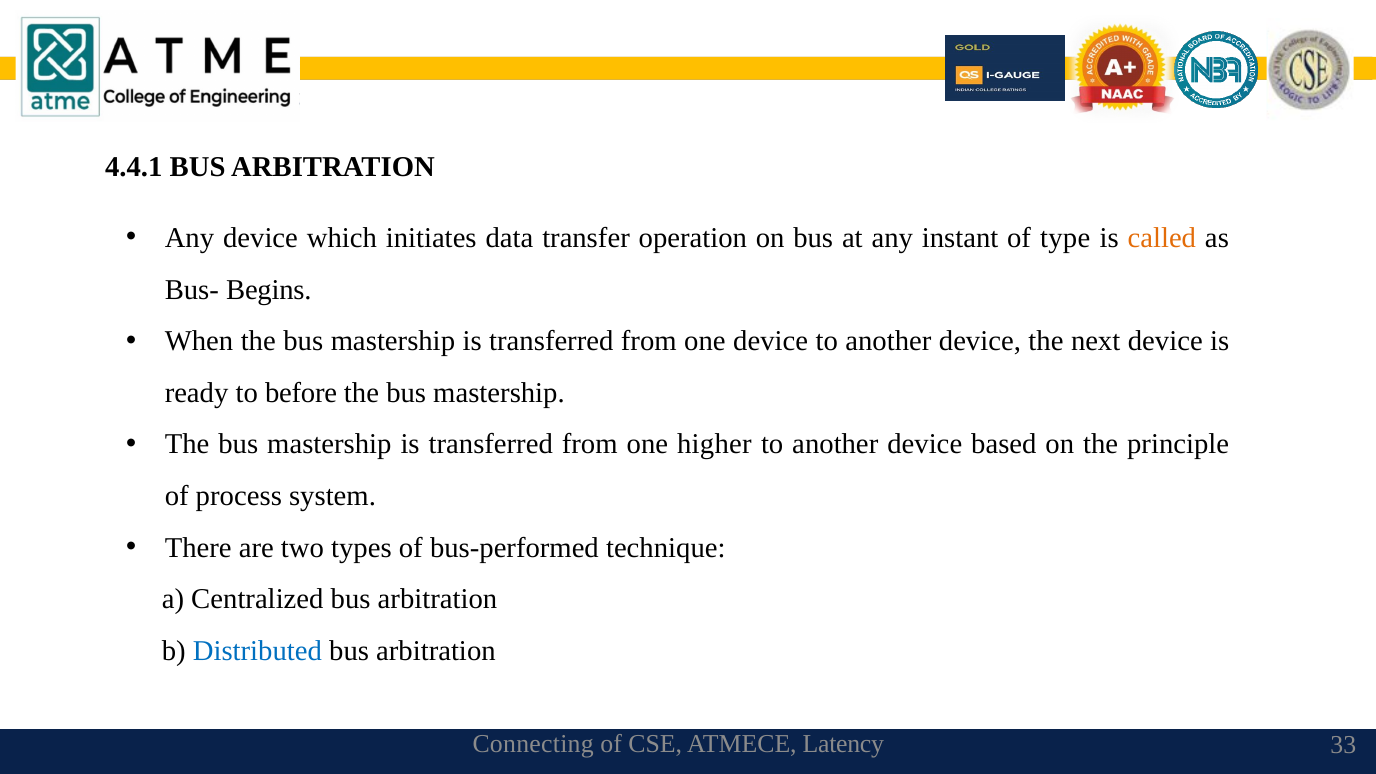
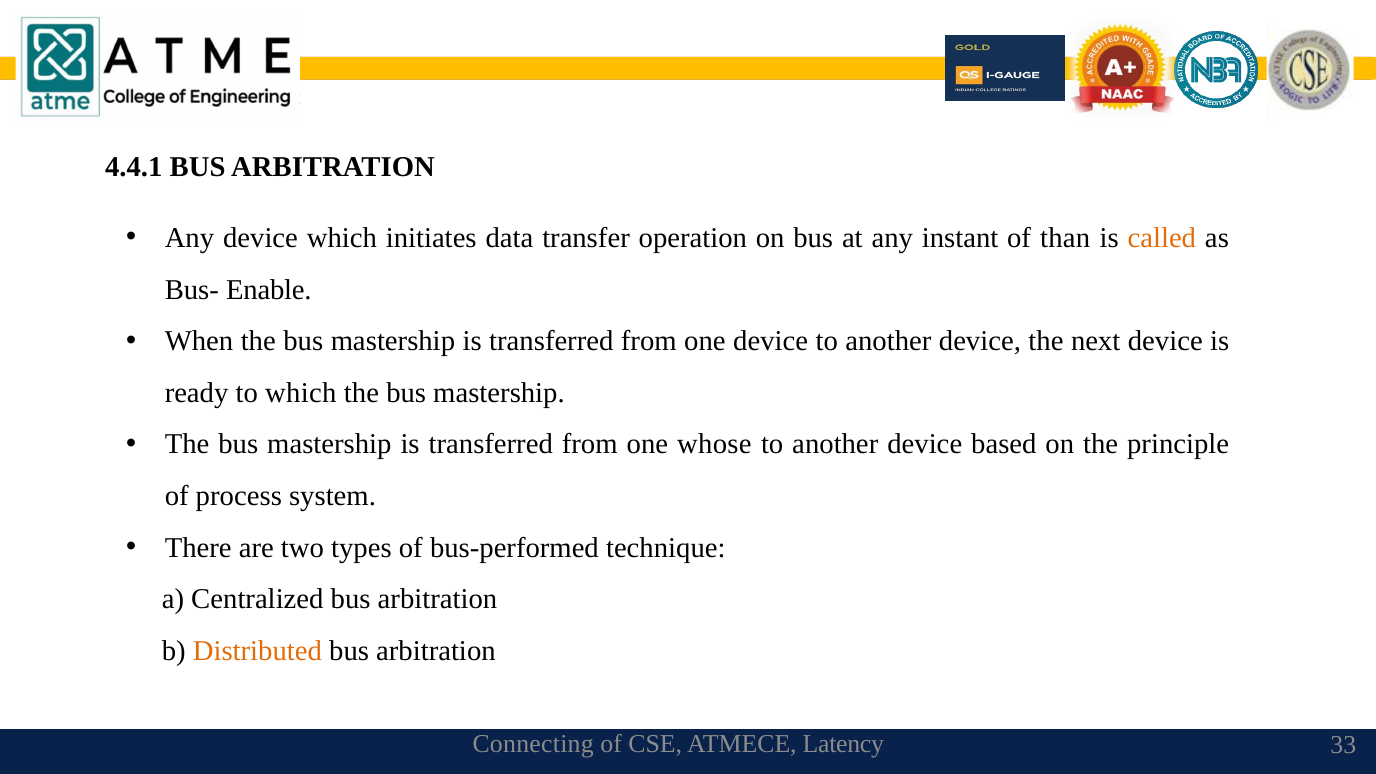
type: type -> than (1065, 238)
Begins: Begins -> Enable (269, 290)
to before: before -> which (301, 393)
higher: higher -> whose (714, 444)
Distributed colour: blue -> orange (257, 651)
